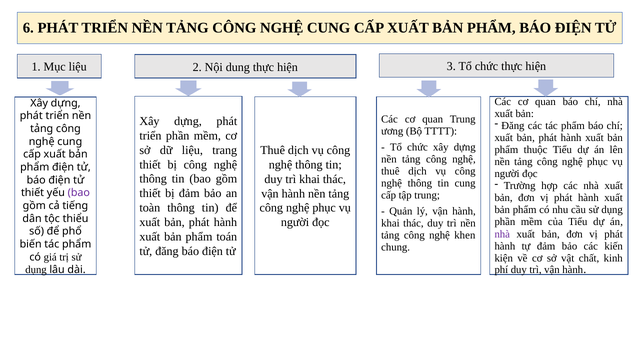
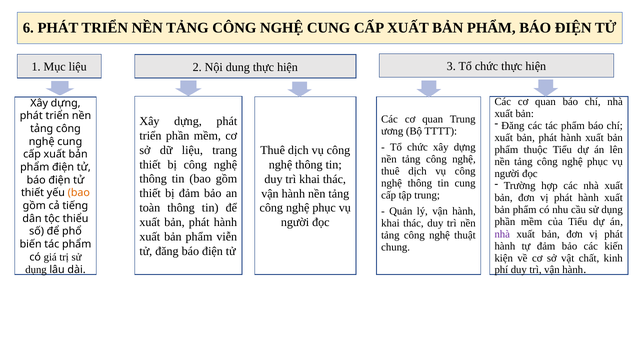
bao colour: purple -> orange (79, 193)
khen: khen -> thuật (465, 236)
toán: toán -> viễn (227, 237)
